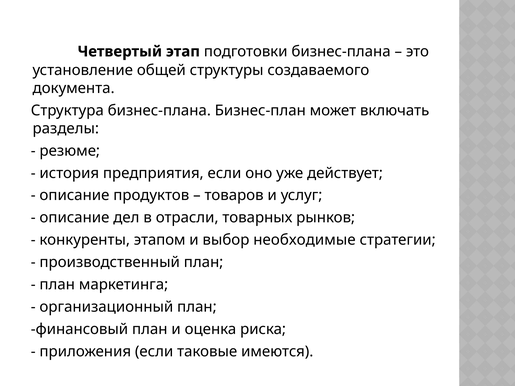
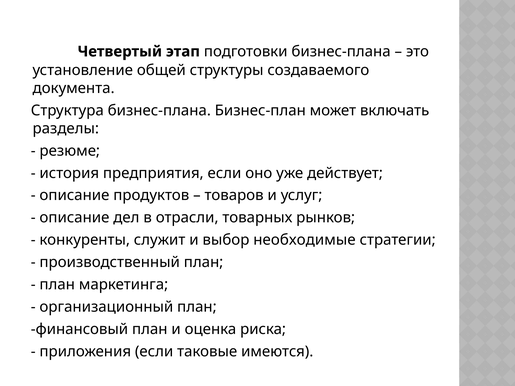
этапом: этапом -> служит (160, 240)
